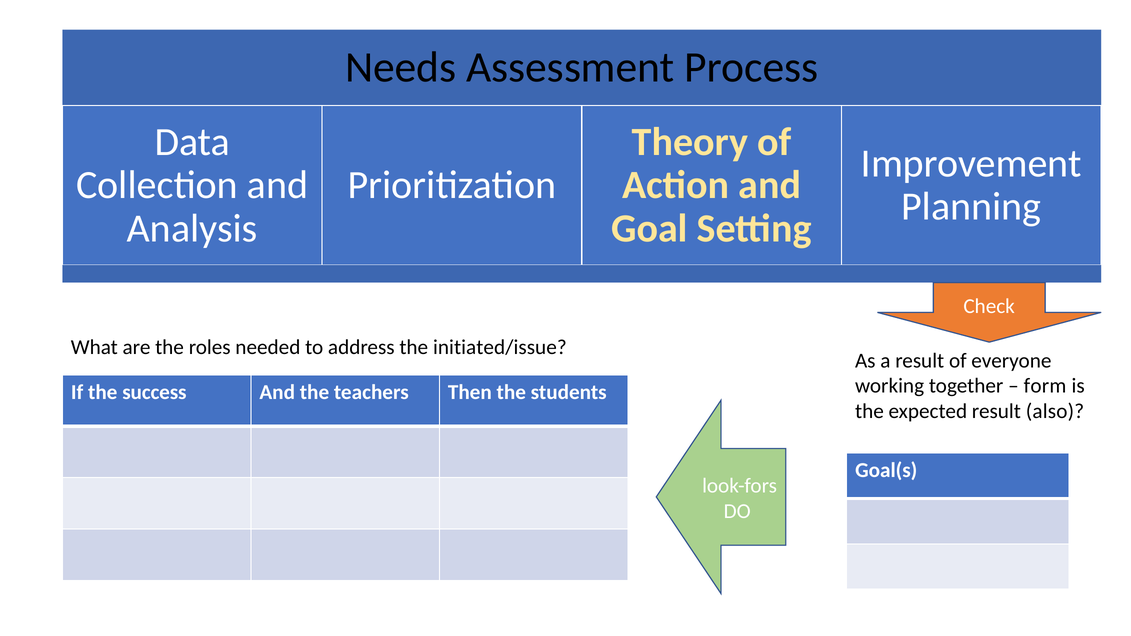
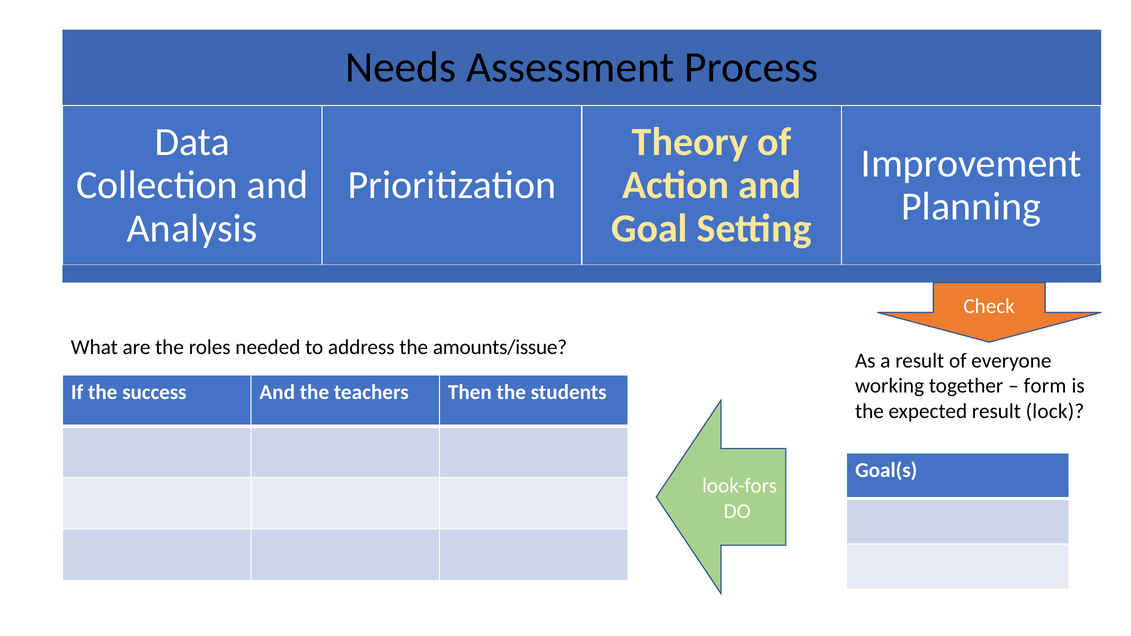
initiated/issue: initiated/issue -> amounts/issue (500, 347)
also: also -> lock (1055, 412)
